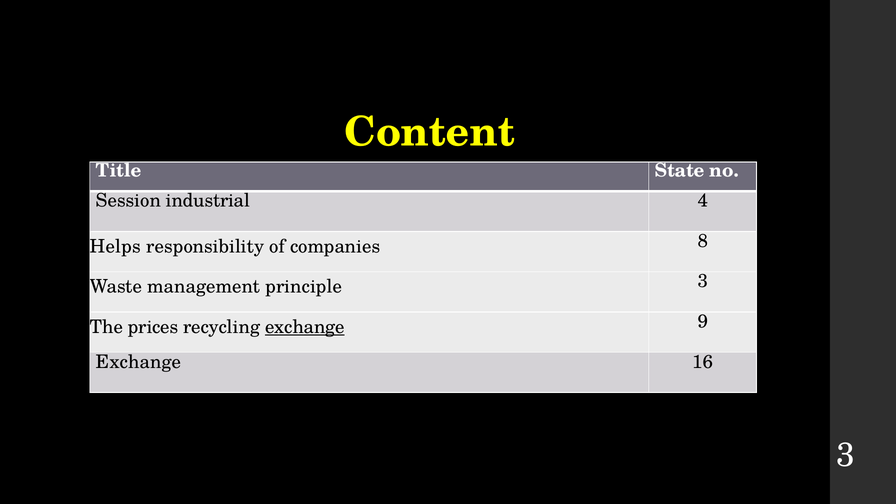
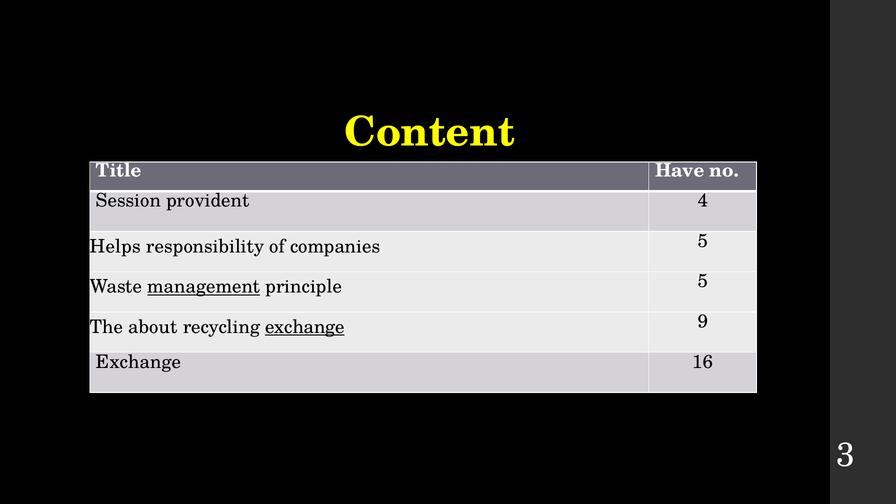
State: State -> Have (680, 171)
industrial: industrial -> provident (208, 201)
companies 8: 8 -> 5 (703, 241)
management underline: none -> present (204, 287)
principle 3: 3 -> 5 (703, 281)
prices: prices -> about (153, 327)
